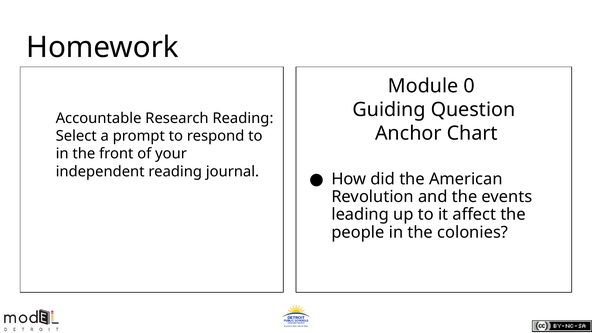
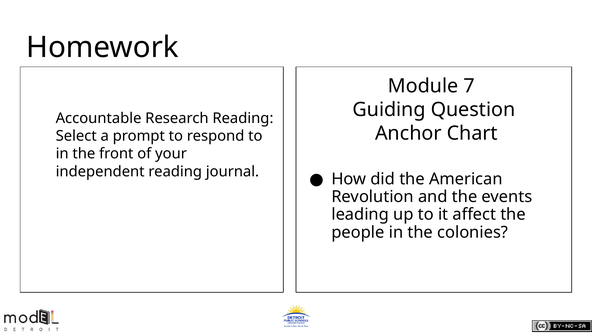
0: 0 -> 7 (469, 86)
